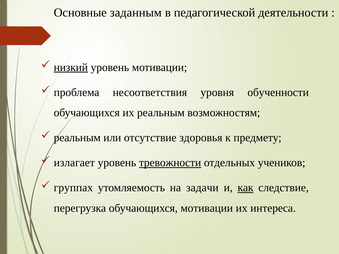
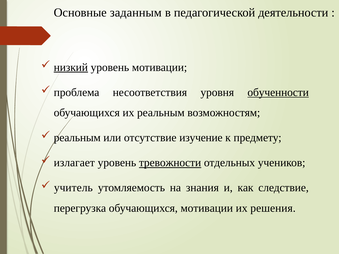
обученности underline: none -> present (278, 92)
здоровья: здоровья -> изучение (201, 138)
группах: группах -> учитель (73, 188)
задачи: задачи -> знания (202, 188)
как underline: present -> none (246, 188)
интереса: интереса -> решения (273, 208)
